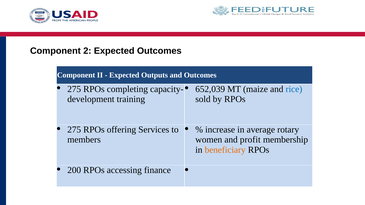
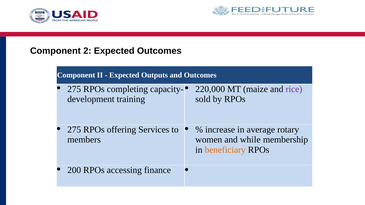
652,039: 652,039 -> 220,000 (210, 89)
rice colour: blue -> purple (294, 89)
profit: profit -> while (250, 140)
